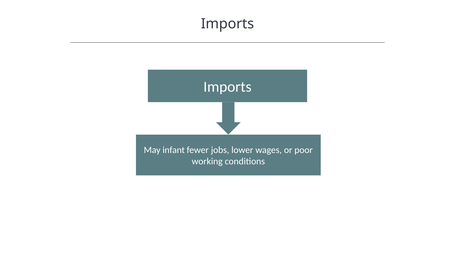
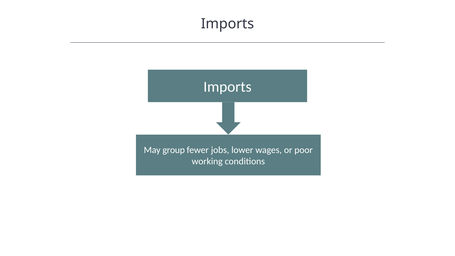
infant: infant -> group (174, 150)
